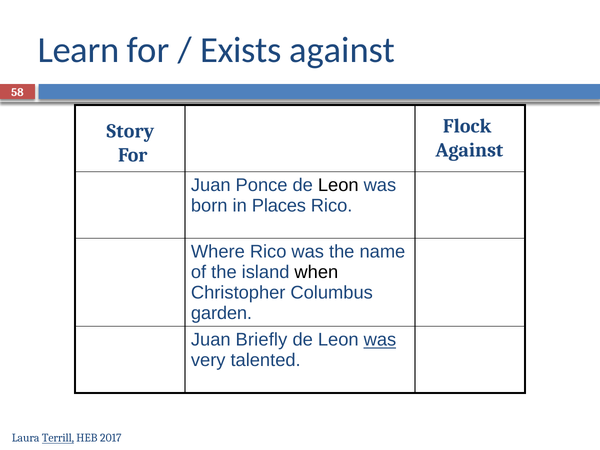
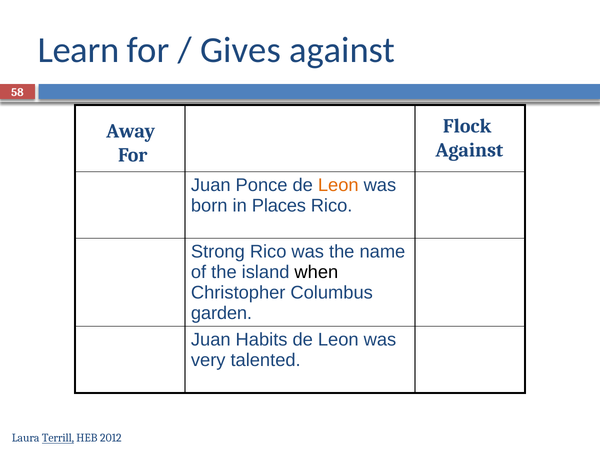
Exists: Exists -> Gives (241, 50)
Story: Story -> Away (131, 131)
Leon colour: black -> orange (338, 185)
Where: Where -> Strong (218, 252)
Briefly: Briefly -> Habits (262, 340)
was underline: present -> none (380, 340)
2017: 2017 -> 2012 (111, 438)
